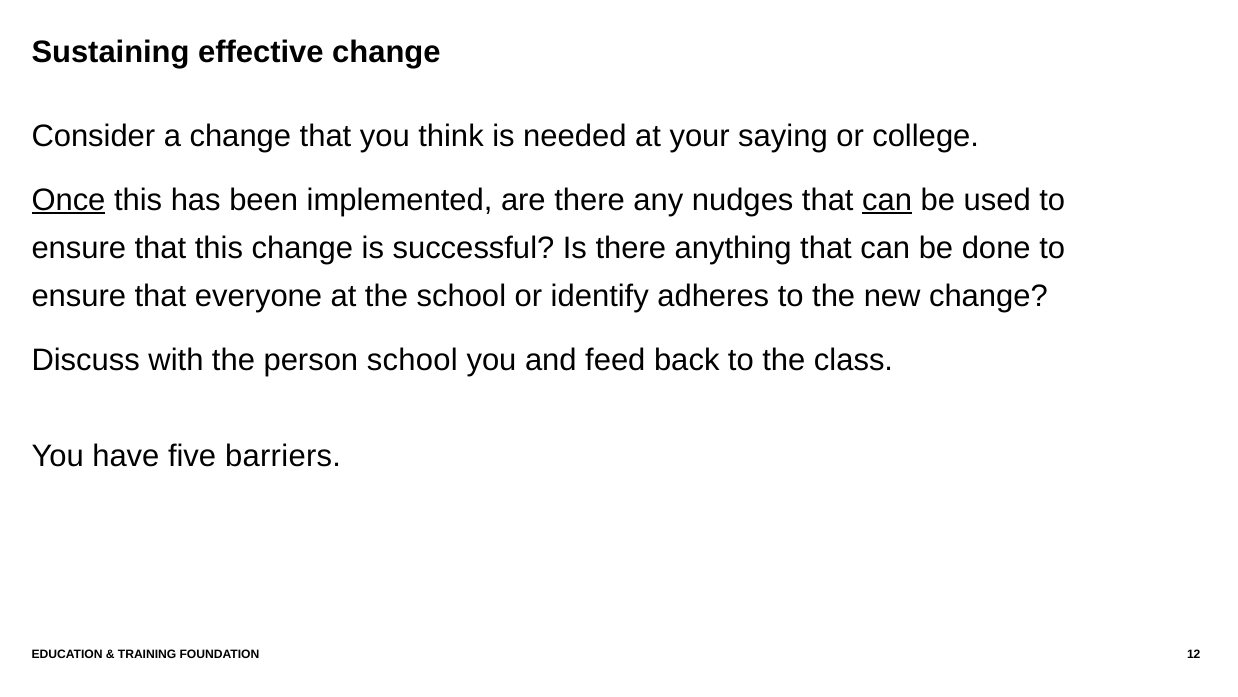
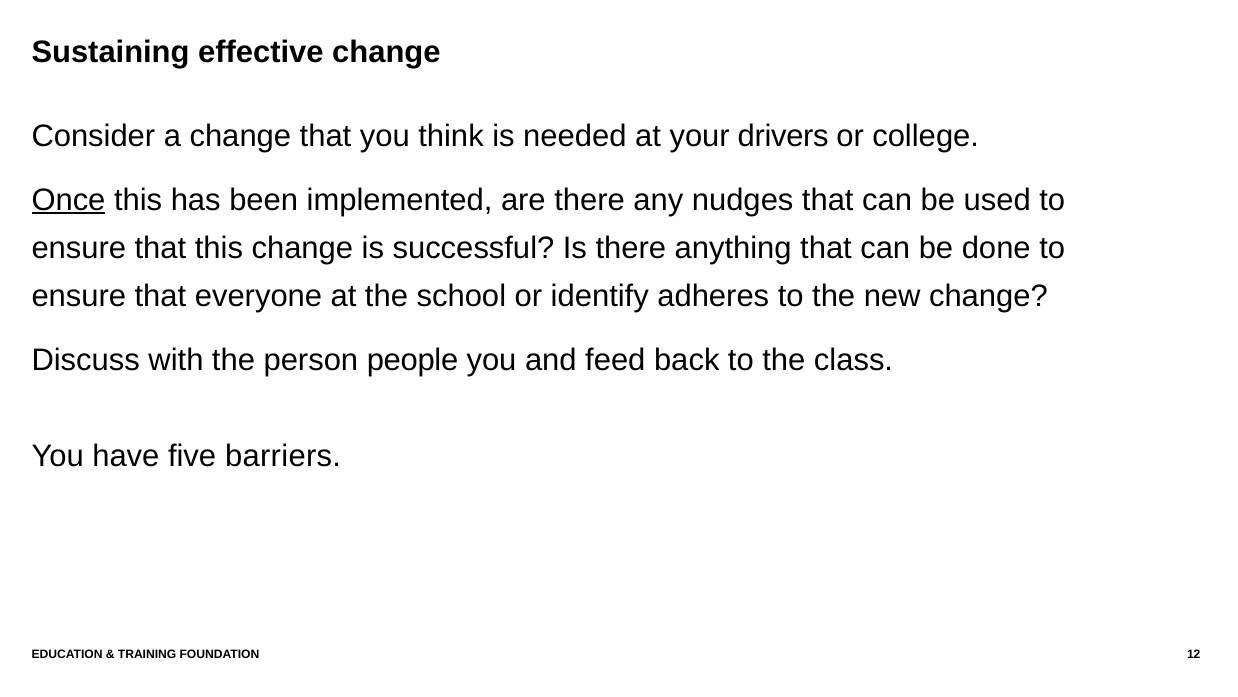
saying: saying -> drivers (783, 136)
can underline: present -> none (887, 200)
person school: school -> people (413, 360)
